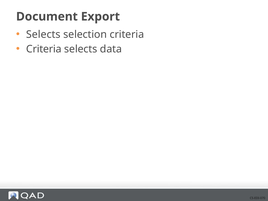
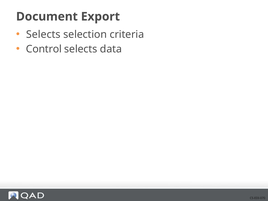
Criteria: Criteria -> Control (44, 49)
